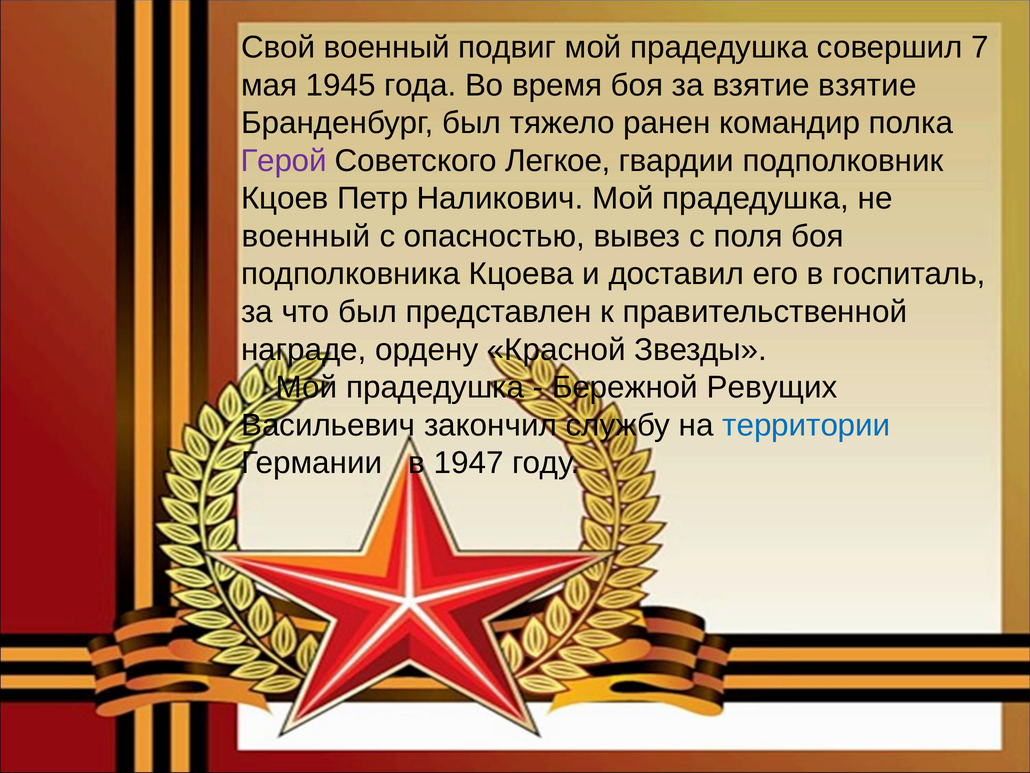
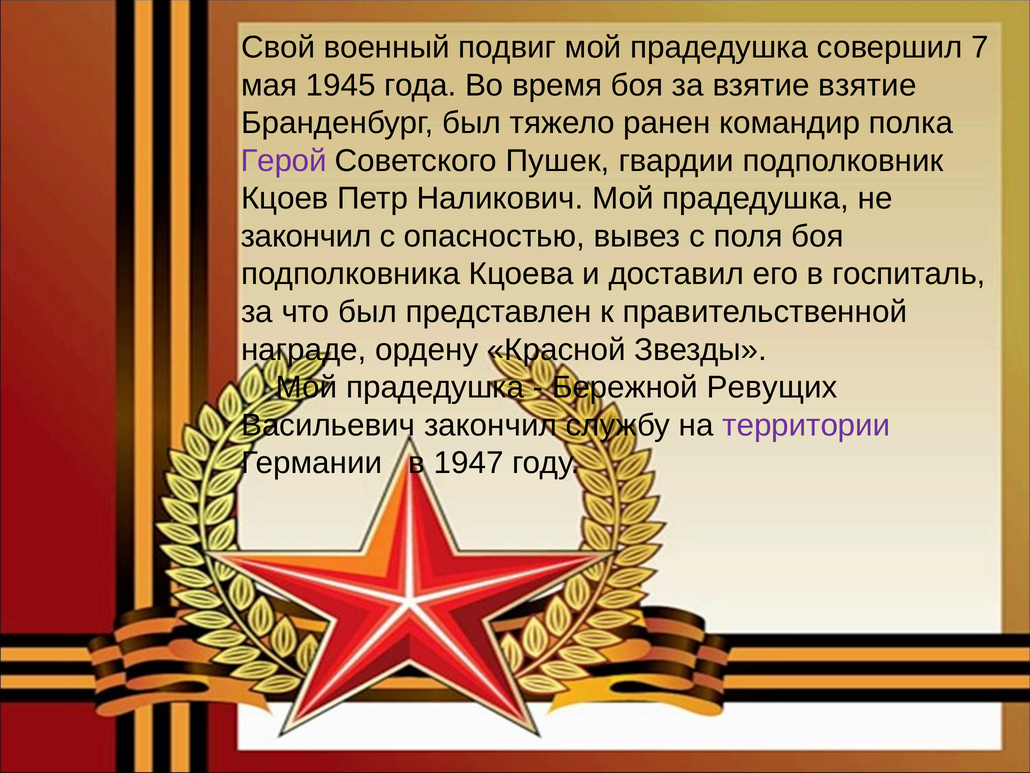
Легкое: Легкое -> Пушек (558, 161)
военный: военный -> закончил (306, 236)
территории colour: blue -> purple (806, 425)
